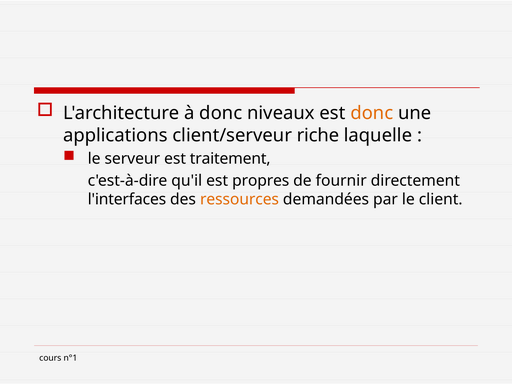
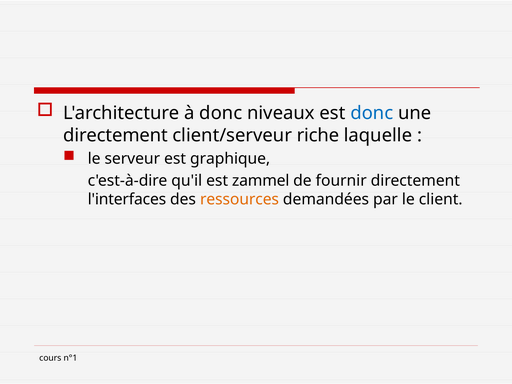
donc colour: orange -> blue (372, 113)
applications: applications -> directement (115, 135)
traitement: traitement -> graphique (230, 159)
propres: propres -> zammel (261, 181)
